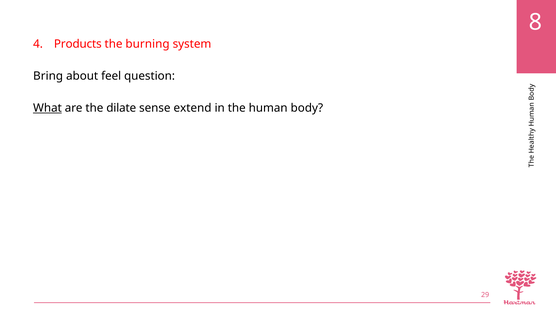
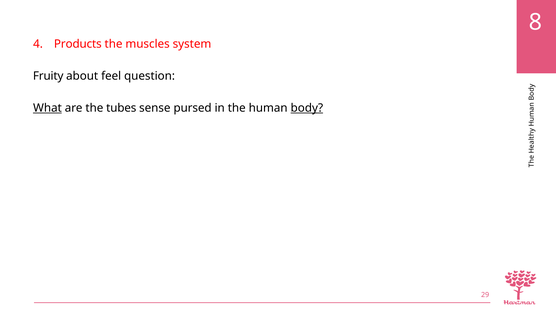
burning: burning -> muscles (148, 44)
Bring: Bring -> Fruity (48, 76)
dilate: dilate -> tubes (121, 108)
extend: extend -> pursed (193, 108)
body underline: none -> present (307, 108)
